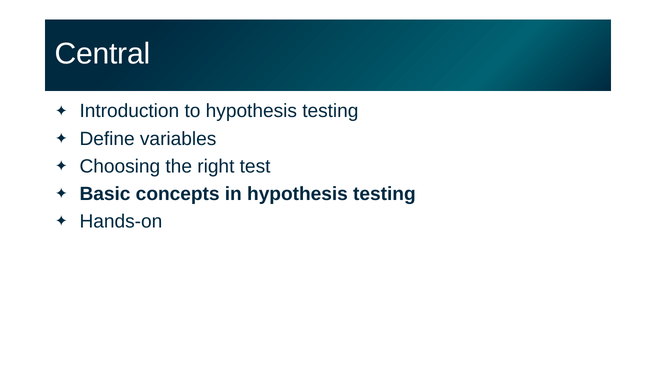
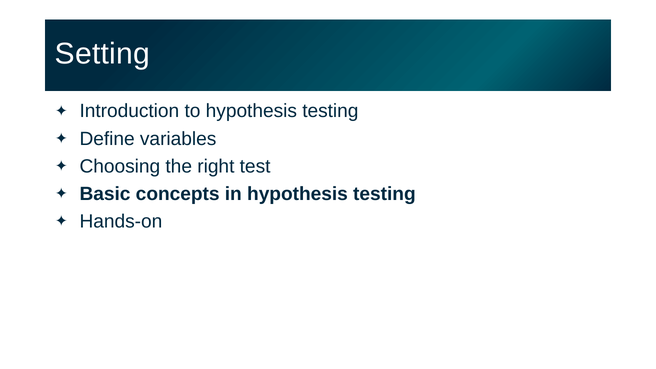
Central: Central -> Setting (102, 54)
